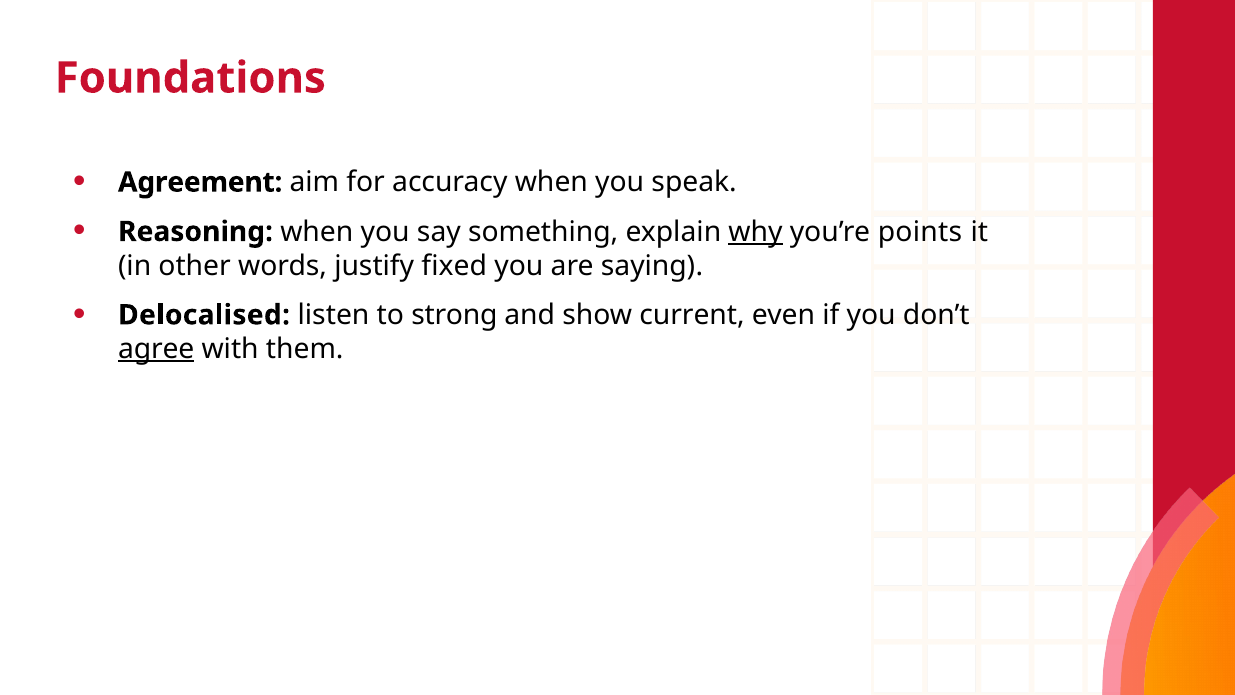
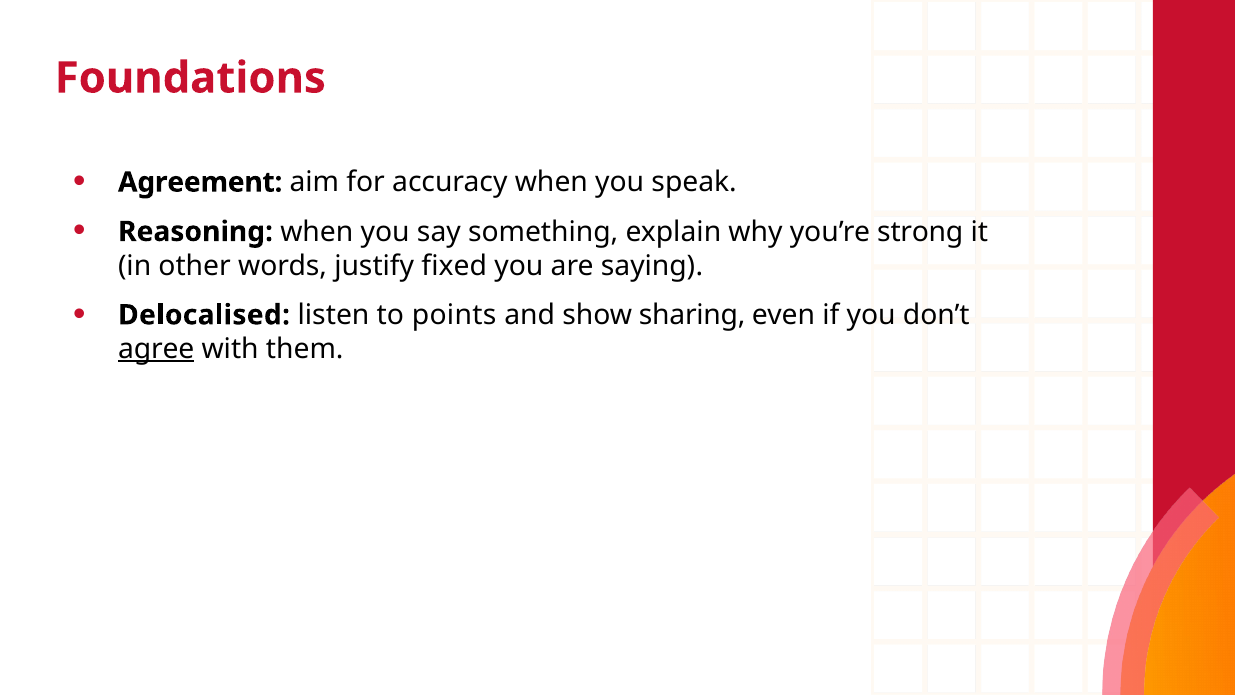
why underline: present -> none (756, 232)
points: points -> strong (920, 232)
strong: strong -> points (454, 315)
current: current -> sharing (692, 315)
